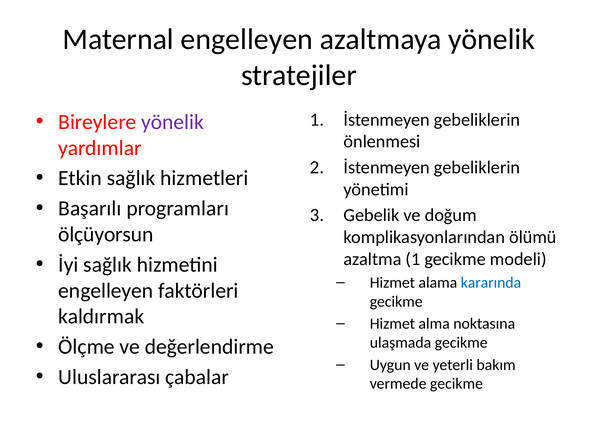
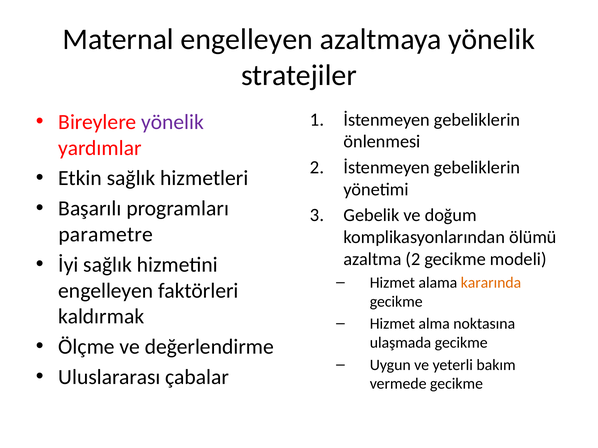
ölçüyorsun: ölçüyorsun -> parametre (106, 235)
azaltma 1: 1 -> 2 (413, 259)
kararında colour: blue -> orange (491, 283)
